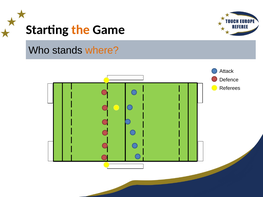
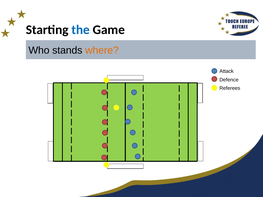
the colour: orange -> blue (81, 30)
